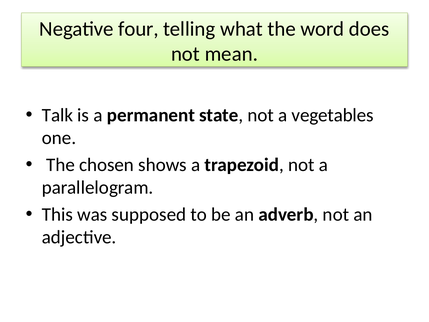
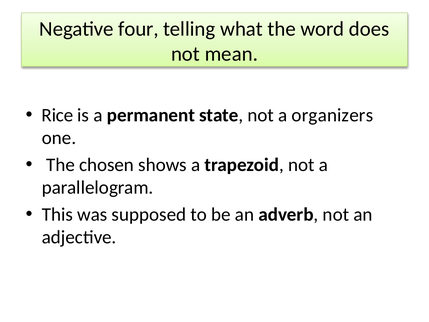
Talk: Talk -> Rice (57, 115)
vegetables: vegetables -> organizers (332, 115)
